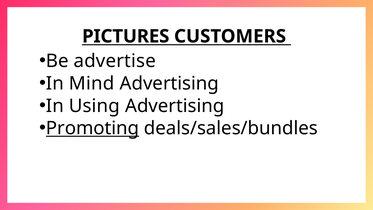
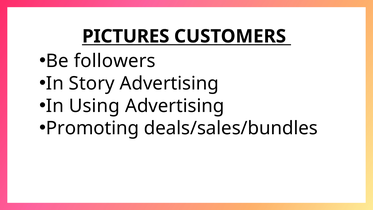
advertise: advertise -> followers (115, 61)
Mind: Mind -> Story (92, 83)
Promoting underline: present -> none (93, 128)
